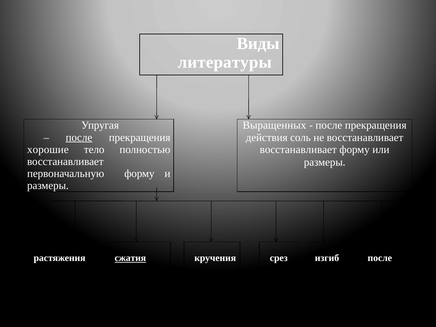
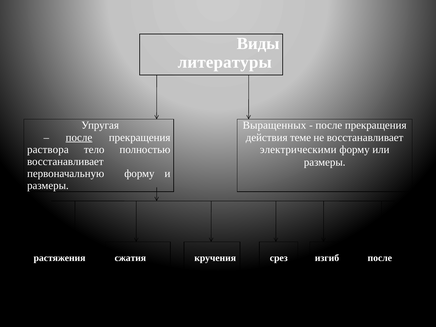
соль: соль -> теме (301, 137)
хорошие: хорошие -> раствора (48, 149)
восстанавливает: восстанавливает -> электрическими (298, 149)
сжатия underline: present -> none (130, 258)
